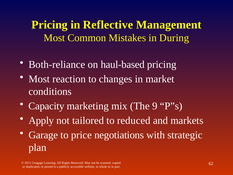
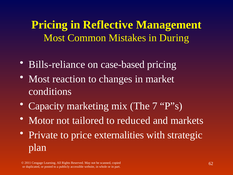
Both-reliance: Both-reliance -> Bills-reliance (57, 64)
haul-based: haul-based -> case-based (123, 64)
9: 9 -> 7 (155, 106)
Apply: Apply -> Motor (41, 120)
Garage: Garage -> Private (43, 135)
negotiations: negotiations -> externalities (119, 135)
